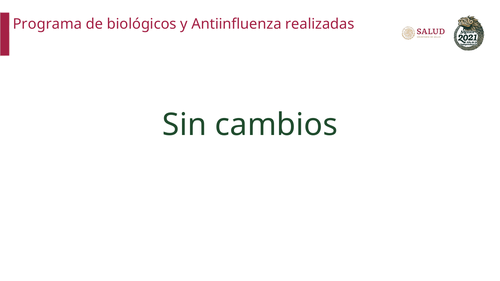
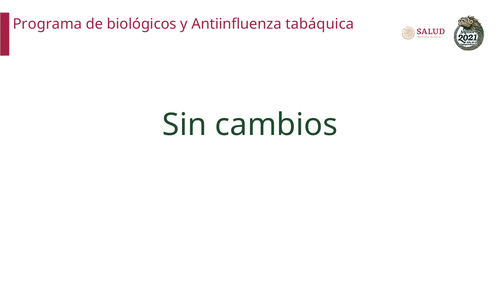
realizadas: realizadas -> tabáquica (320, 24)
